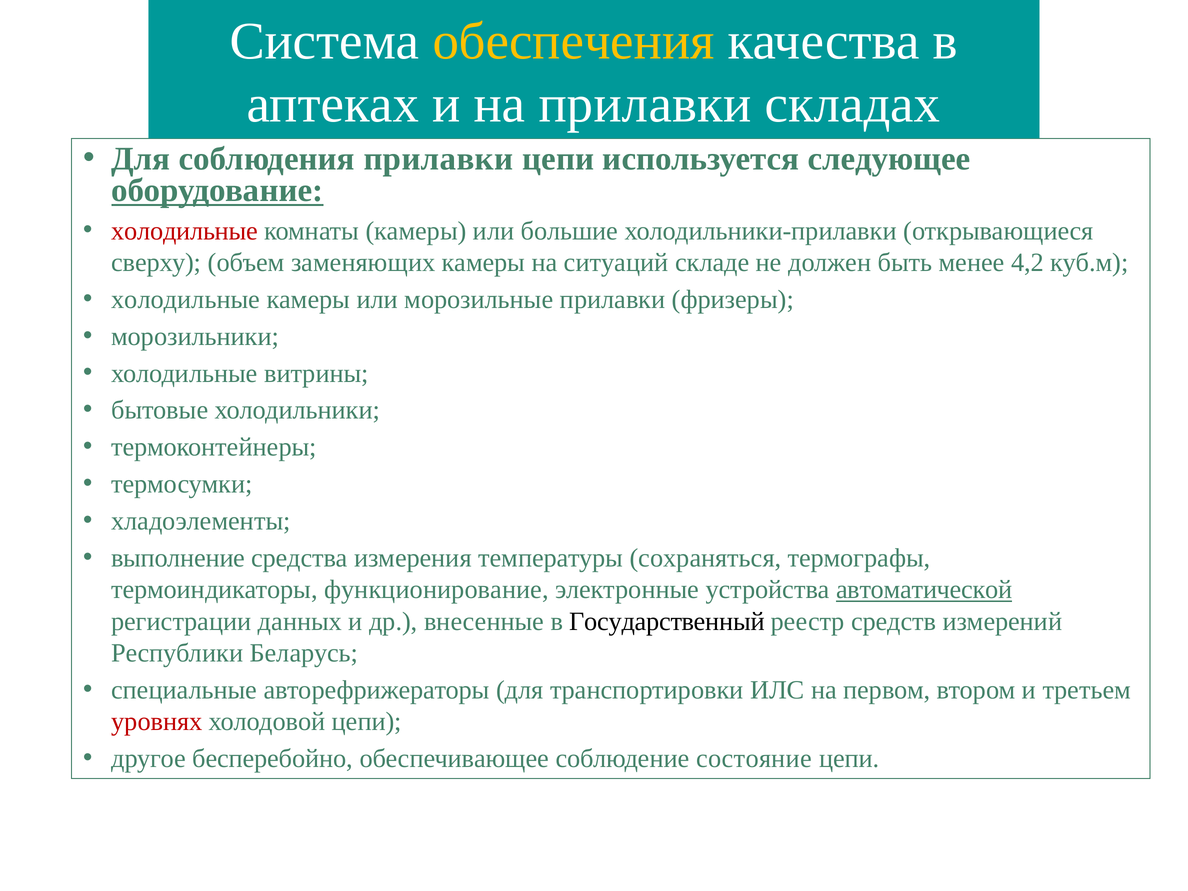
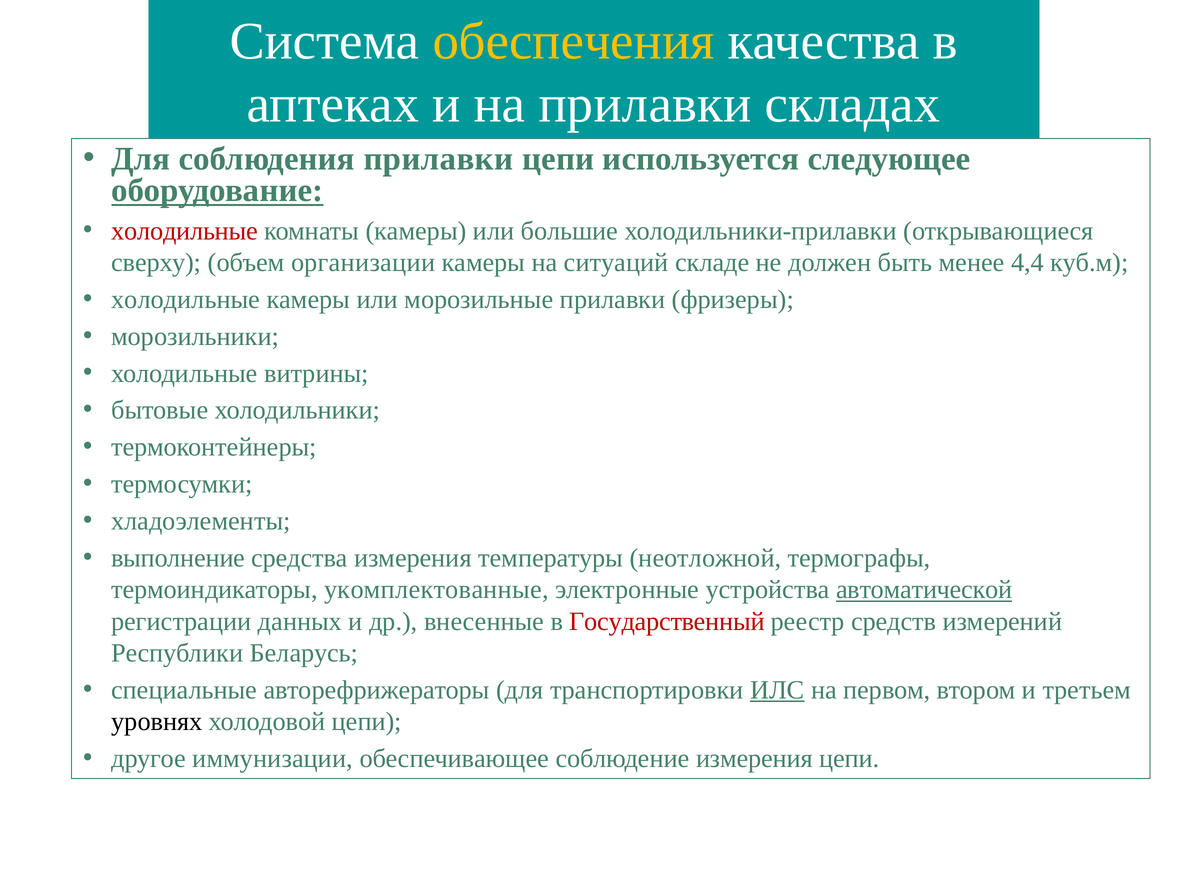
заменяющих: заменяющих -> организации (363, 262)
4,2: 4,2 -> 4,4 (1028, 262)
сохраняться: сохраняться -> неотложной (706, 558)
функционирование: функционирование -> укомплектованные (436, 590)
Государственный colour: black -> red (667, 621)
ИЛС underline: none -> present (777, 690)
уровнях colour: red -> black (157, 722)
бесперебойно: бесперебойно -> иммунизации (273, 759)
соблюдение состояние: состояние -> измерения (754, 759)
